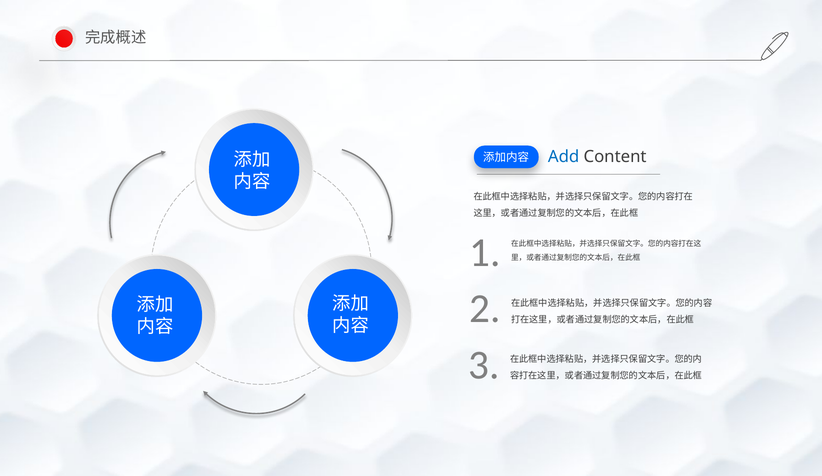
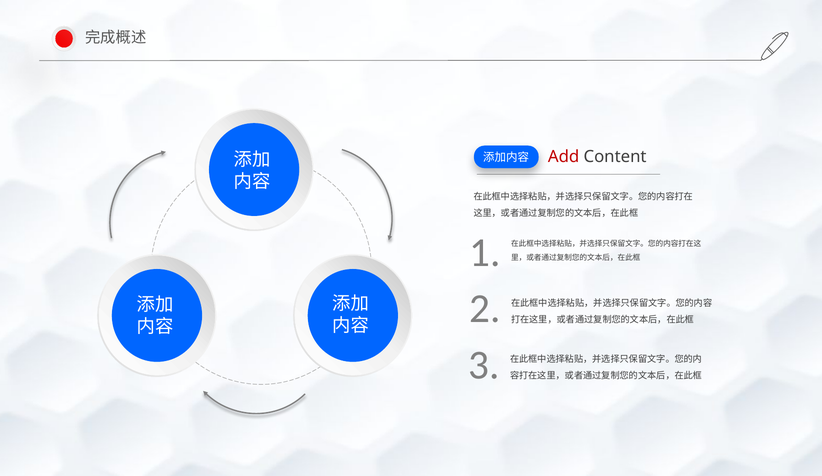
Add colour: blue -> red (564, 157)
